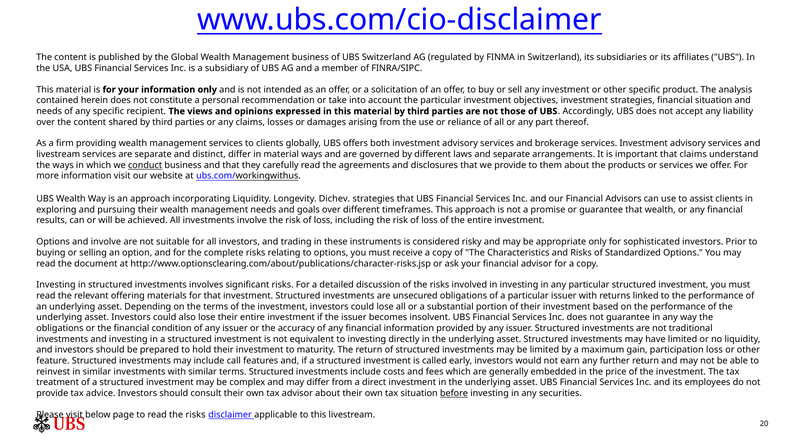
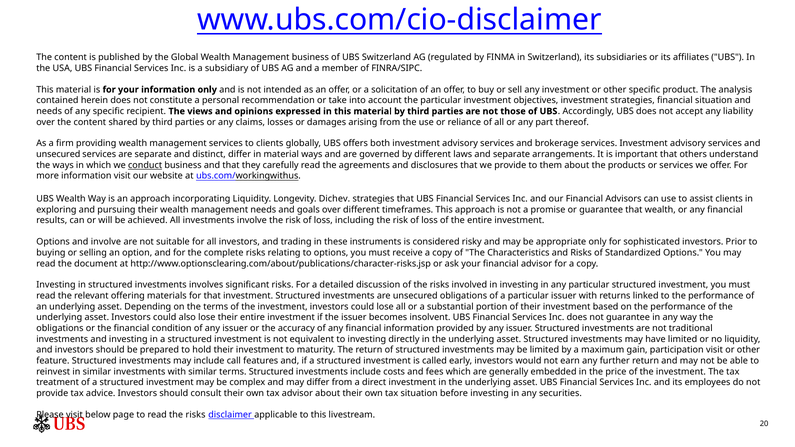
livestream: livestream -> unsecured (58, 154)
that claims: claims -> others (693, 154)
participation loss: loss -> visit (714, 350)
before underline: present -> none (454, 394)
